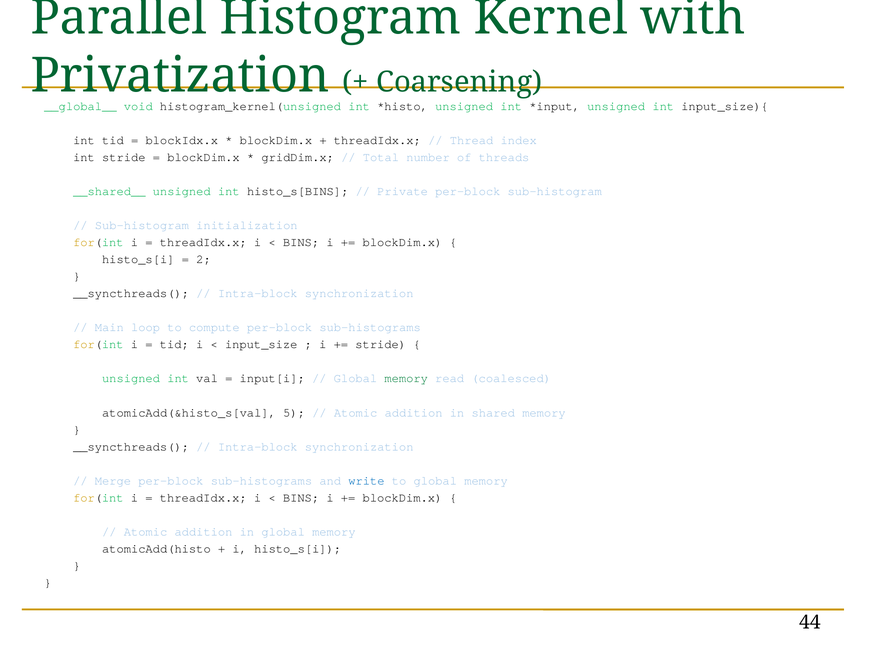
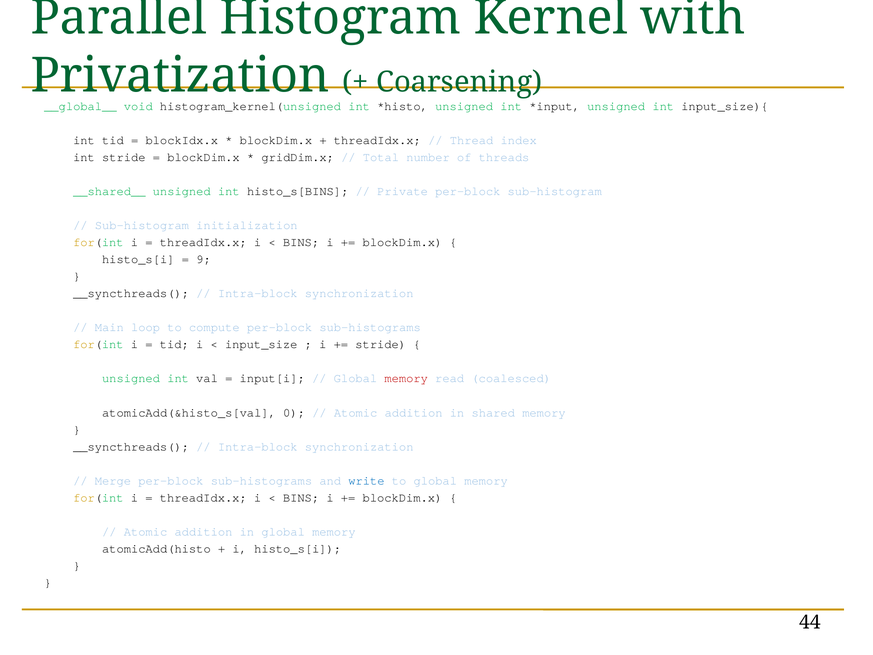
2: 2 -> 9 (204, 259)
memory colour: green -> red (406, 378)
5: 5 -> 0 (294, 412)
